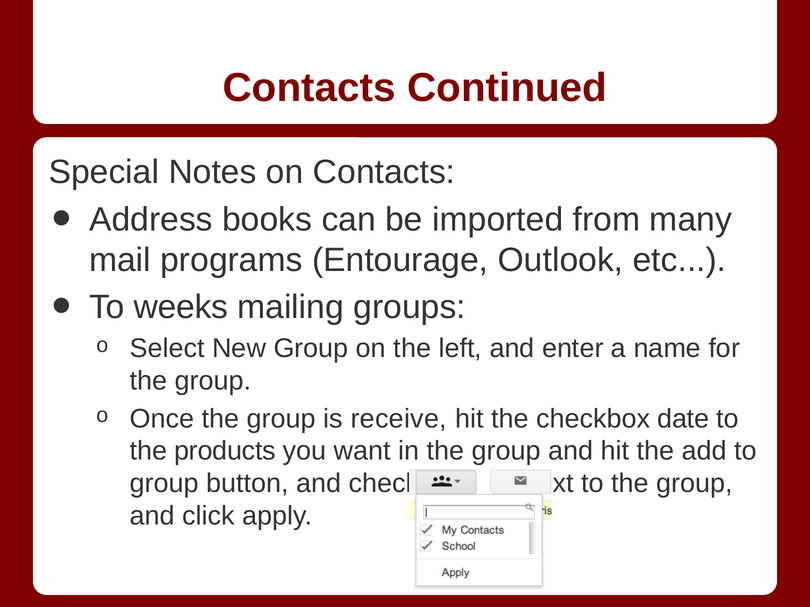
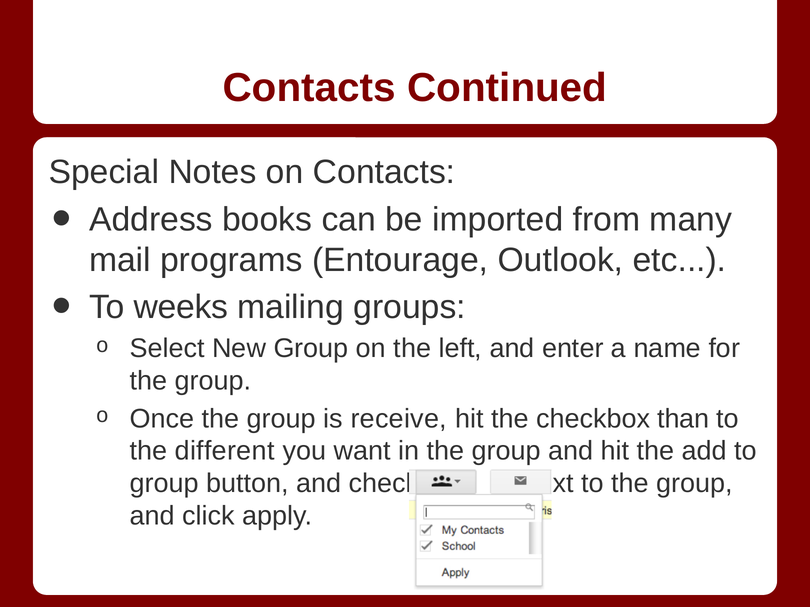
date: date -> than (683, 419)
products: products -> different (225, 451)
